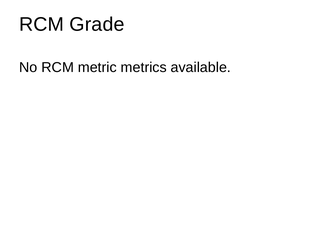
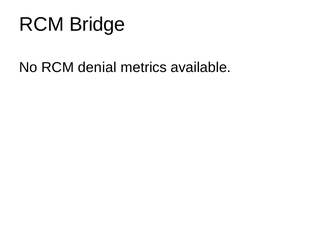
Grade: Grade -> Bridge (97, 24)
metric: metric -> denial (97, 67)
